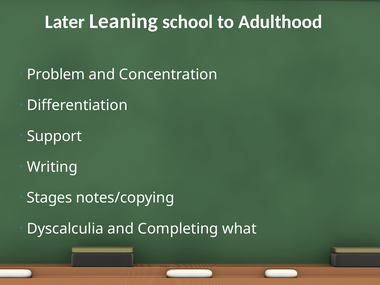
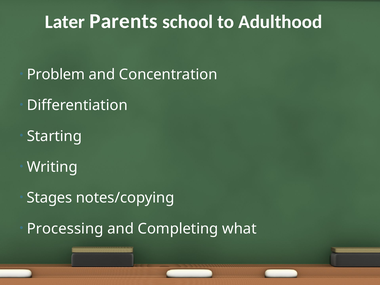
Leaning: Leaning -> Parents (123, 21)
Support: Support -> Starting (54, 136)
Dyscalculia: Dyscalculia -> Processing (65, 229)
